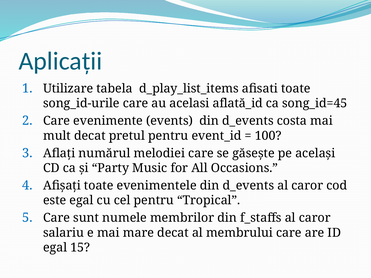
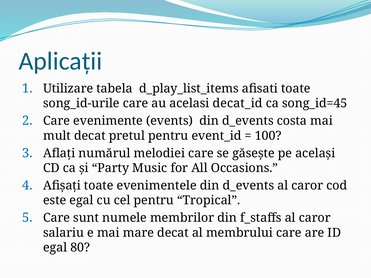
aflată_id: aflată_id -> decat_id (238, 103)
15: 15 -> 80 (80, 248)
